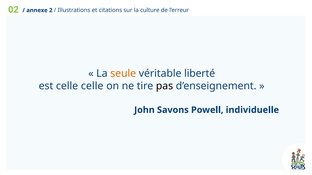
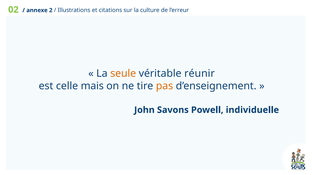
liberté: liberté -> réunir (200, 74)
celle celle: celle -> mais (92, 86)
pas colour: black -> orange (164, 86)
